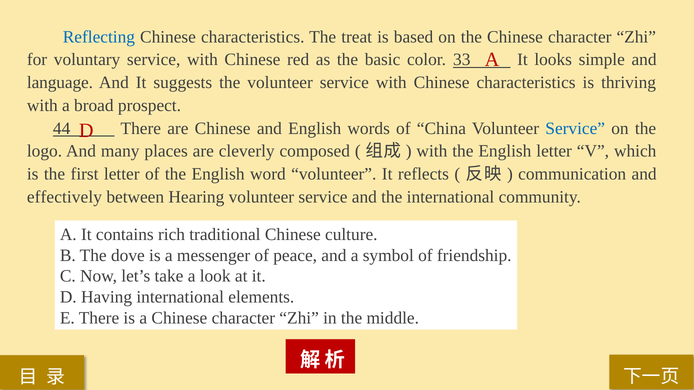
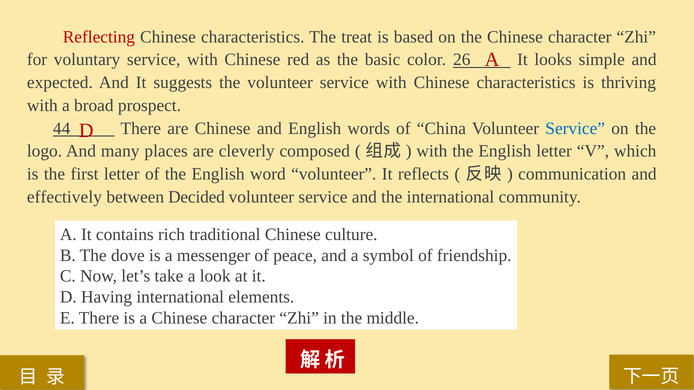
Reflecting colour: blue -> red (99, 37)
33: 33 -> 26 (462, 60)
language: language -> expected (60, 83)
Hearing: Hearing -> Decided (196, 197)
